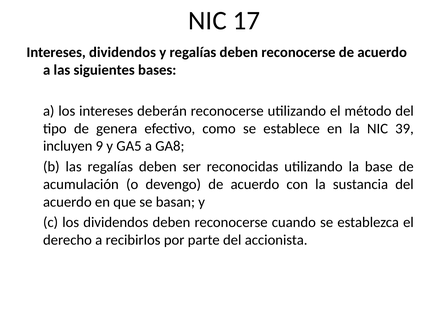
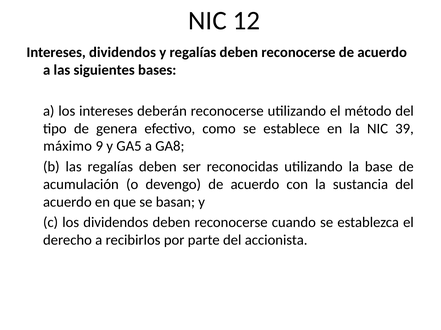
17: 17 -> 12 (246, 21)
incluyen: incluyen -> máximo (68, 146)
